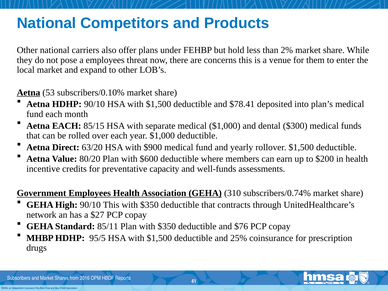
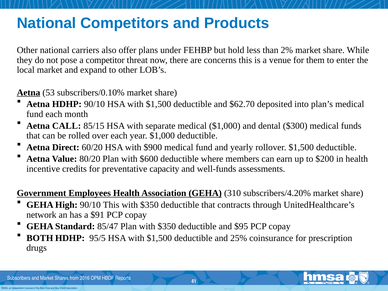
a employees: employees -> competitor (105, 60)
$78.41: $78.41 -> $62.70 (242, 104)
Aetna EACH: EACH -> CALL (67, 126)
63/20: 63/20 -> 60/20 (92, 147)
subscribers/0.74%: subscribers/0.74% -> subscribers/4.20% (277, 193)
$27: $27 -> $91 (97, 215)
85/11: 85/11 -> 85/47 (108, 226)
$76: $76 -> $95 (241, 226)
MHBP: MHBP -> BOTH (40, 238)
